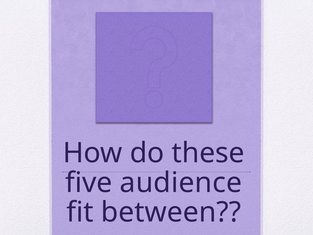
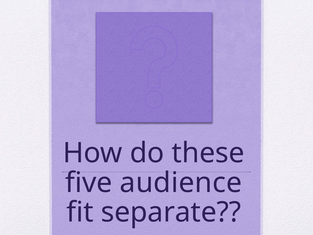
between: between -> separate (171, 212)
